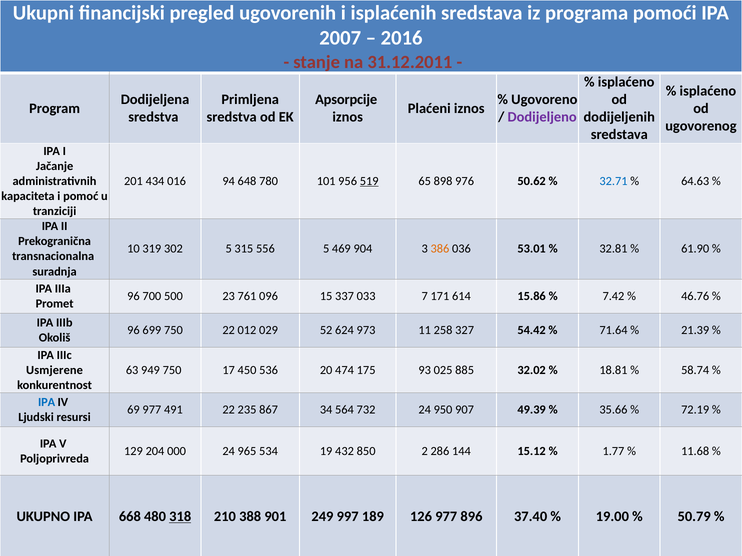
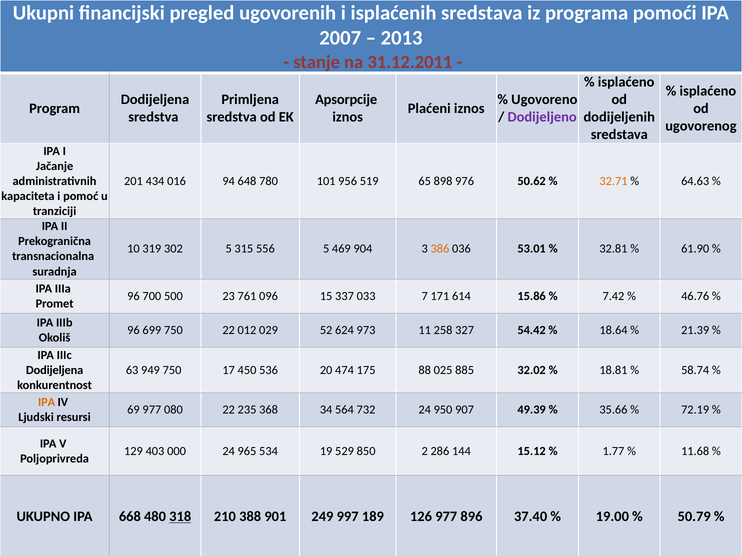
2016: 2016 -> 2013 (402, 38)
519 underline: present -> none (369, 181)
32.71 colour: blue -> orange (613, 181)
71.64: 71.64 -> 18.64 (613, 331)
Usmjerene: Usmjerene -> Dodijeljena (55, 370)
93: 93 -> 88 (425, 370)
IPA colour: blue -> orange (47, 403)
491: 491 -> 080 (173, 410)
867: 867 -> 368 (269, 410)
204: 204 -> 403 (155, 451)
432: 432 -> 529 (345, 451)
